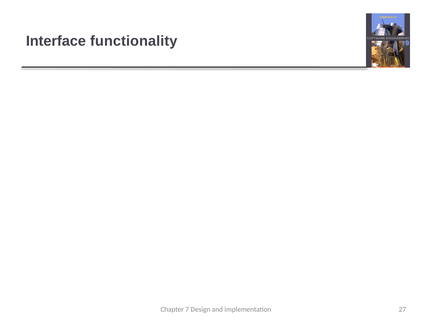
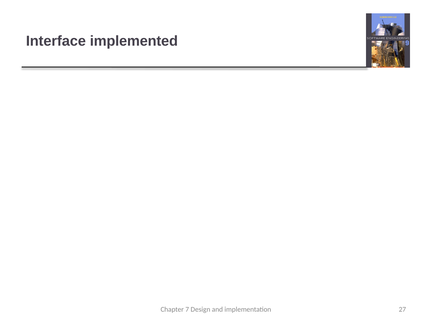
functionality: functionality -> implemented (134, 41)
